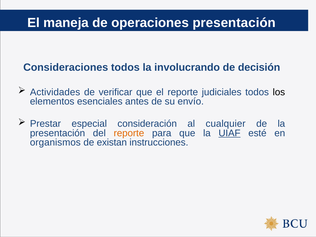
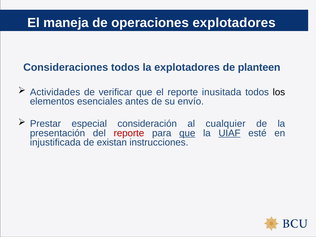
operaciones presentación: presentación -> explotadores (234, 23)
la involucrando: involucrando -> explotadores (187, 67)
decisión: decisión -> planteen (259, 67)
judiciales: judiciales -> inusitada (222, 92)
reporte colour: orange -> red (129, 133)
que underline: none -> present (187, 133)
organismos: organismos -> injustificada (55, 142)
